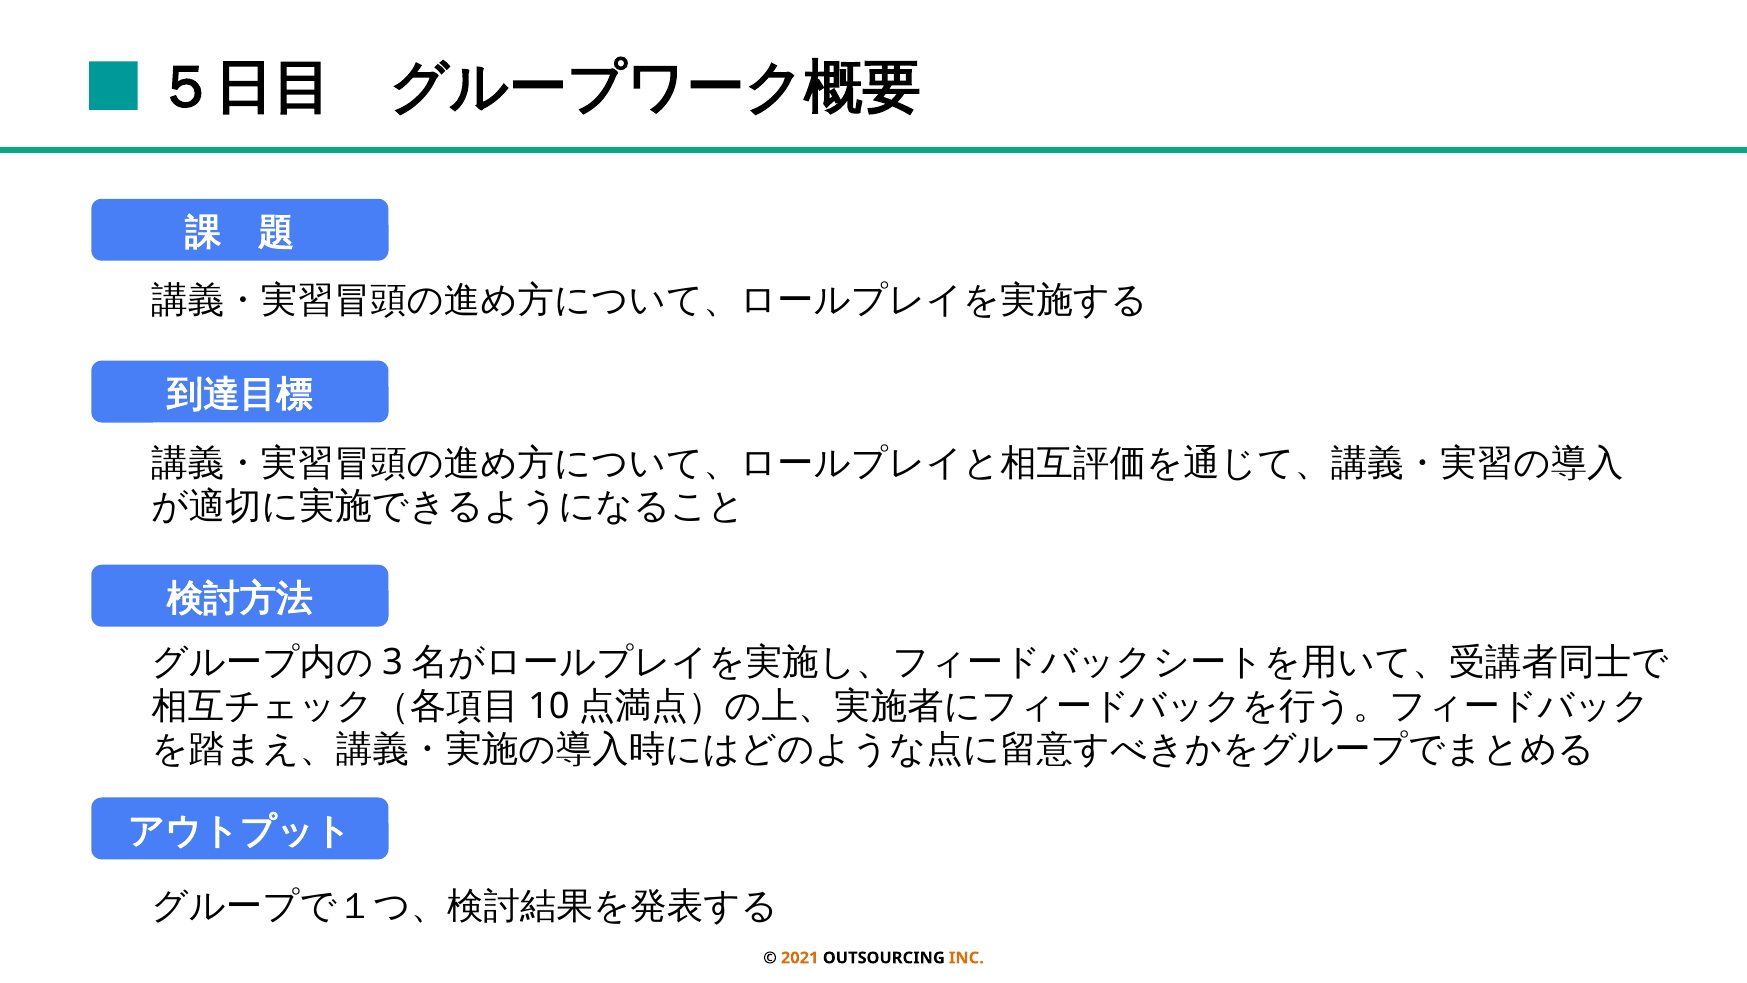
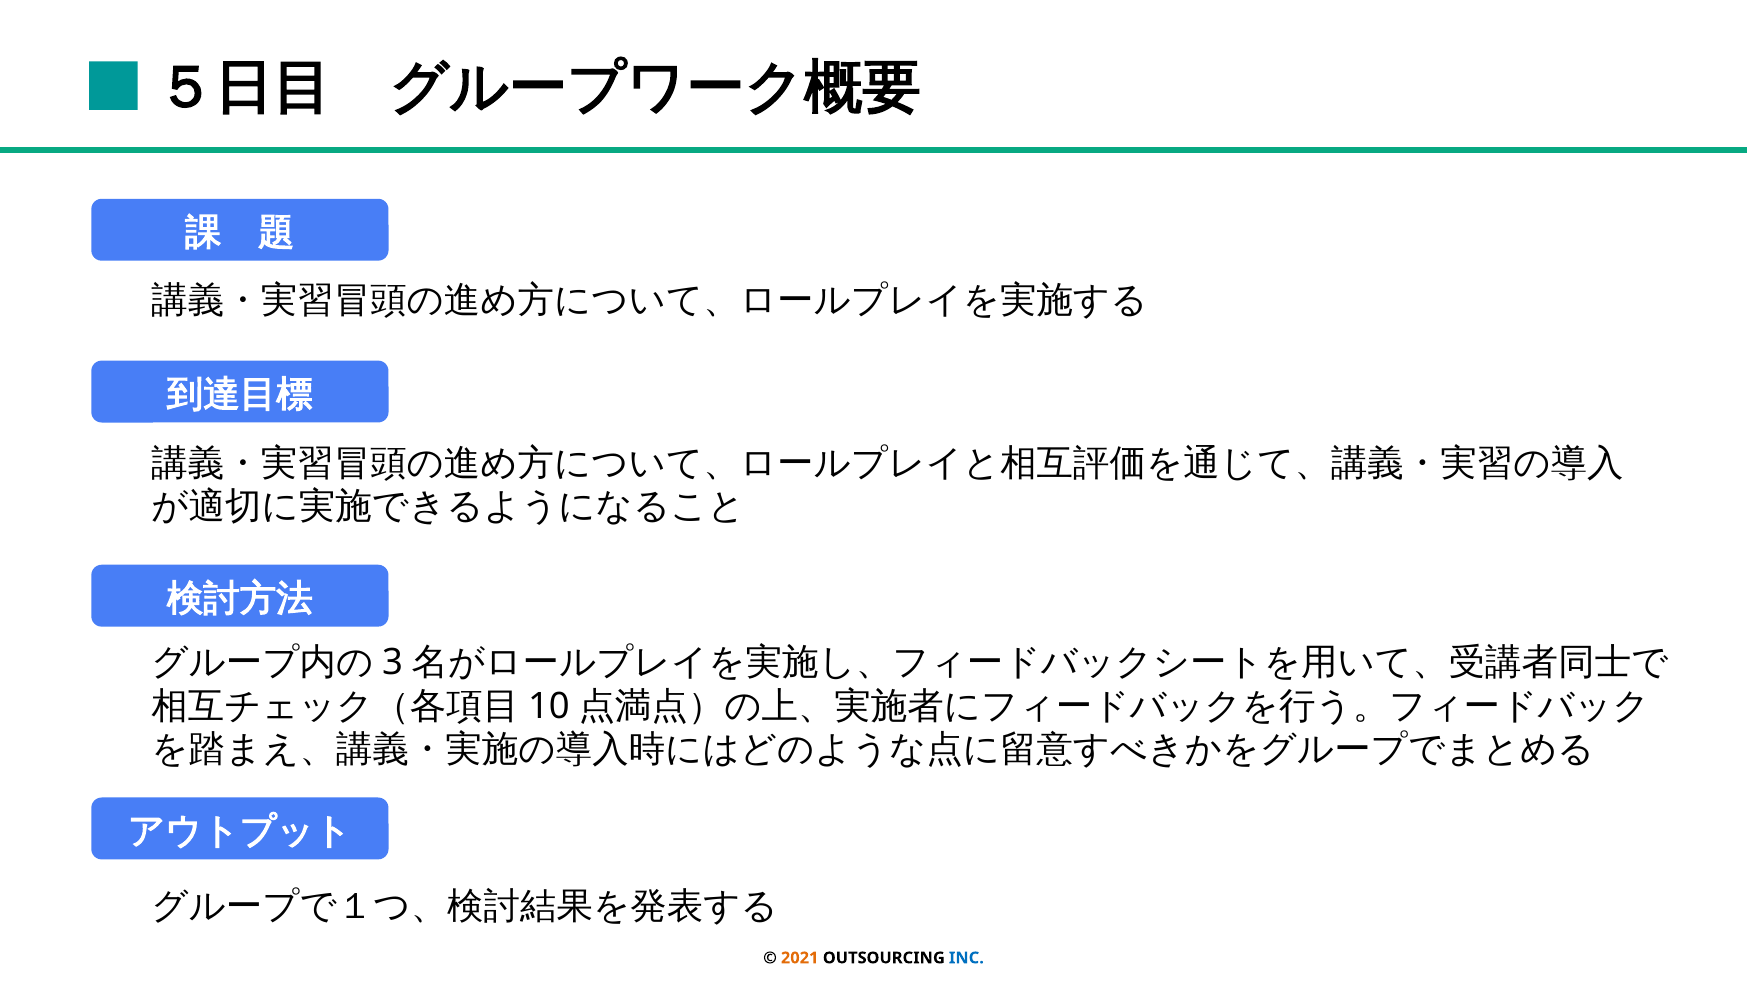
INC colour: orange -> blue (966, 958)
